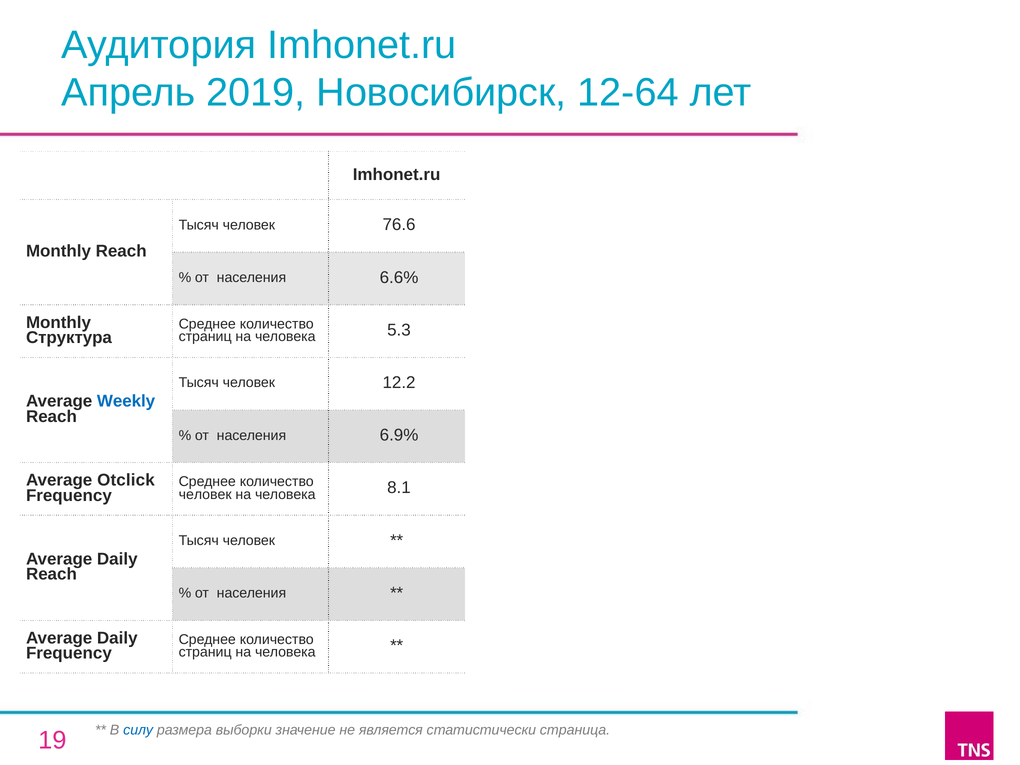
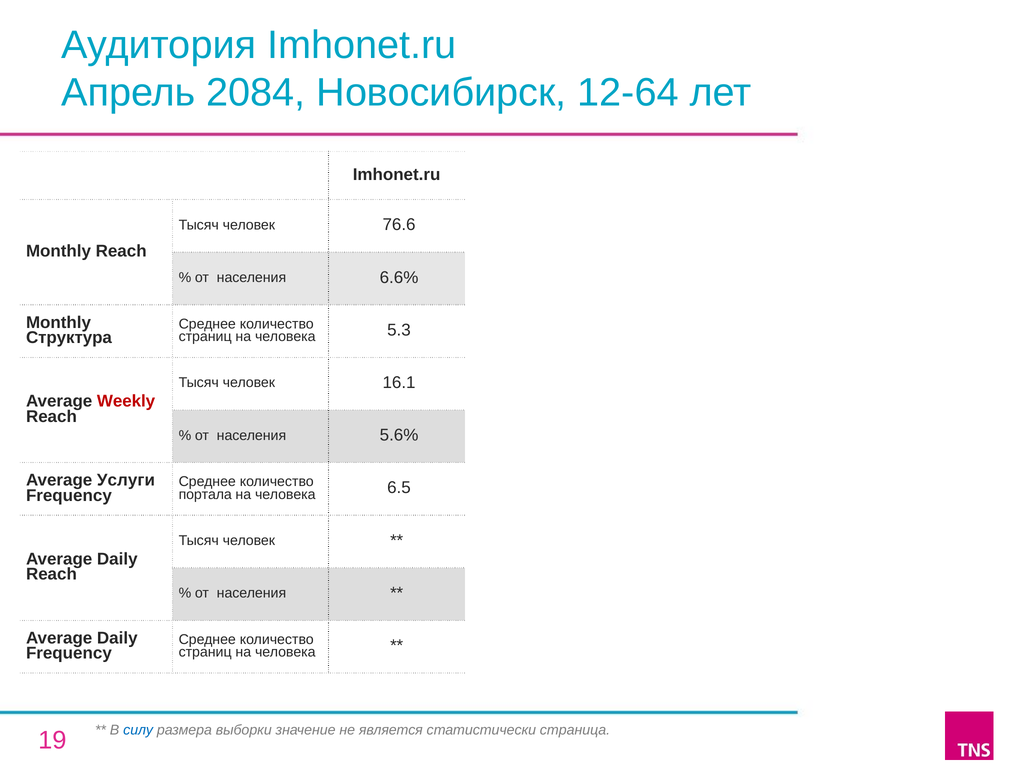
2019: 2019 -> 2084 (256, 93)
12.2: 12.2 -> 16.1 (399, 383)
Weekly colour: blue -> red (126, 401)
6.9%: 6.9% -> 5.6% (399, 435)
Otclick: Otclick -> Услуги (126, 480)
человек: человек -> портала (205, 494)
8.1: 8.1 -> 6.5 (399, 488)
